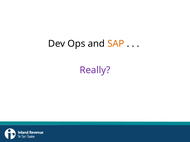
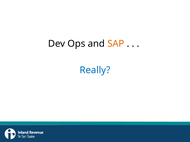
Really colour: purple -> blue (95, 70)
